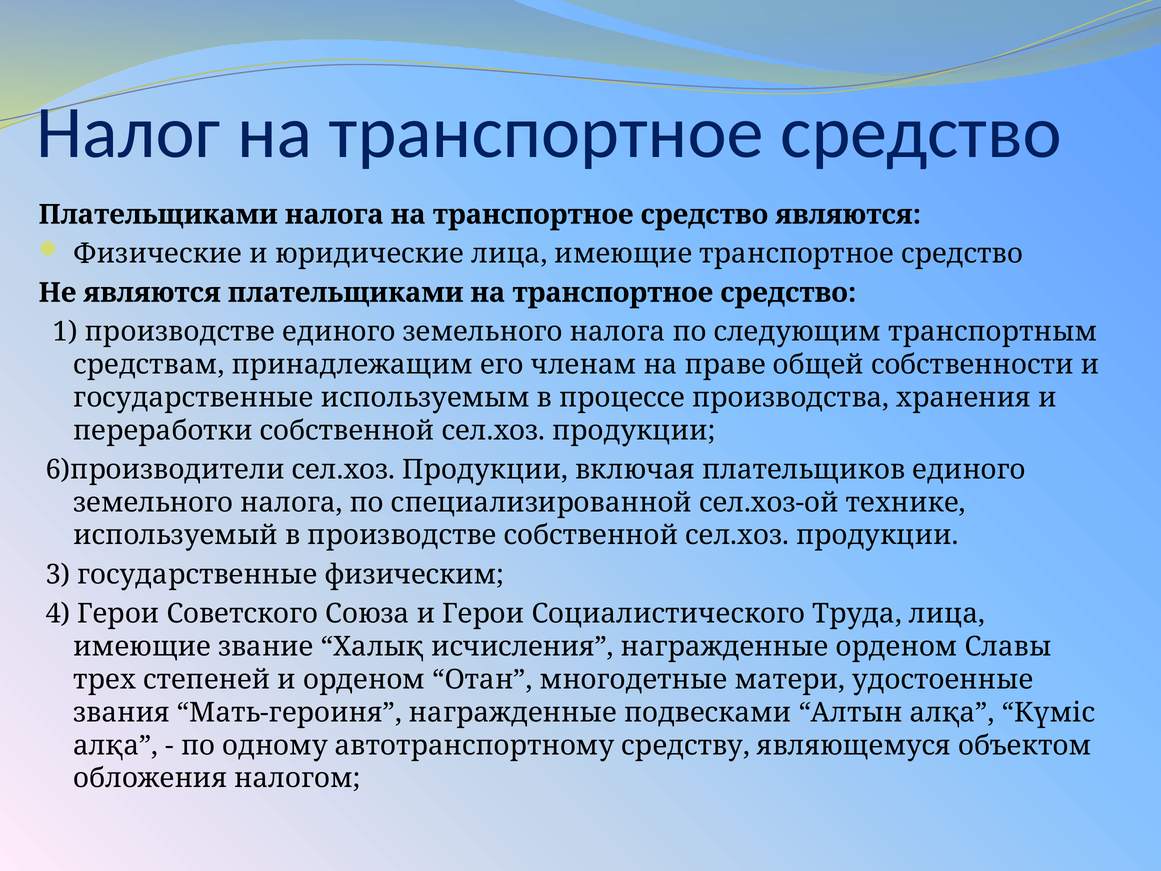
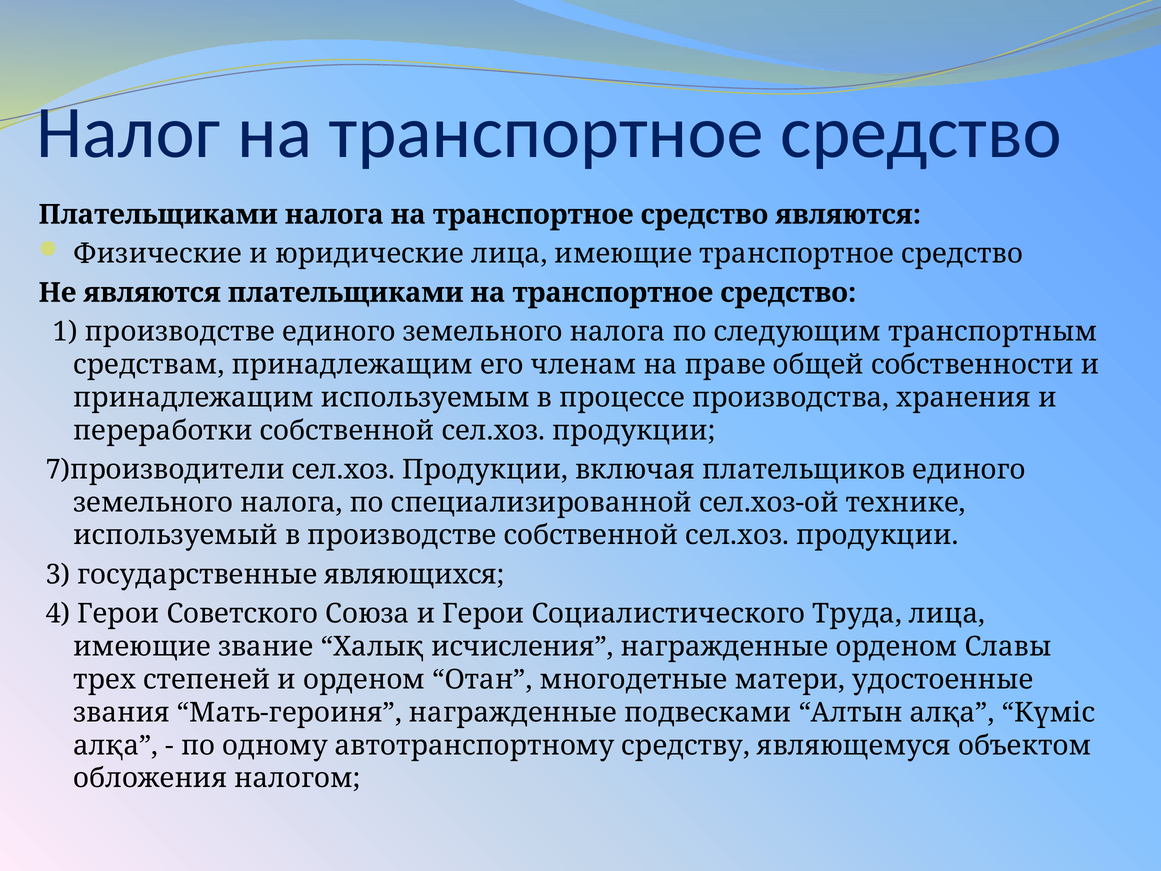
государственные: государственные -> принадлежащим (194, 397)
6)производители: 6)производители -> 7)производители (165, 469)
физическим: физическим -> являющихся (414, 574)
